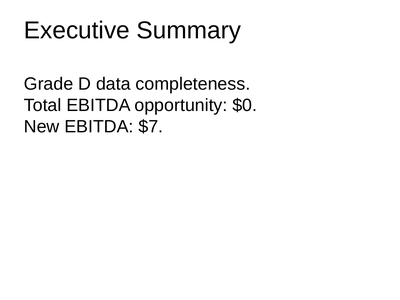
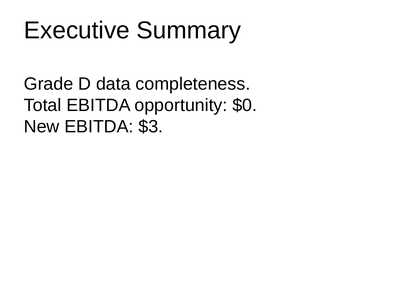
$7: $7 -> $3 (151, 127)
